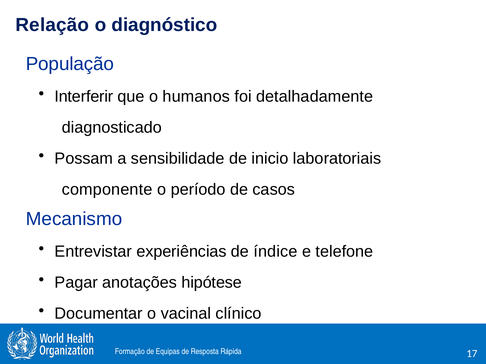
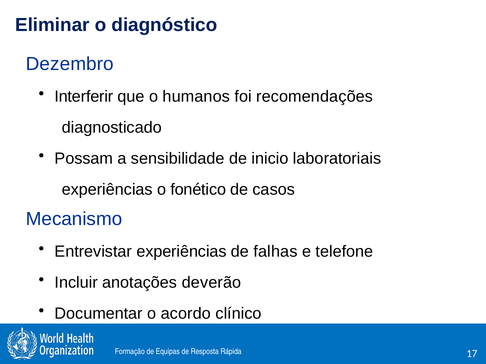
Relação: Relação -> Eliminar (52, 25)
População: População -> Dezembro (70, 64)
detalhadamente: detalhadamente -> recomendações (315, 97)
componente: componente -> experiências (107, 190)
período: período -> fonético (198, 190)
índice: índice -> falhas (275, 252)
Pagar: Pagar -> Incluir (76, 283)
hipótese: hipótese -> deverão (212, 283)
vacinal: vacinal -> acordo (186, 314)
